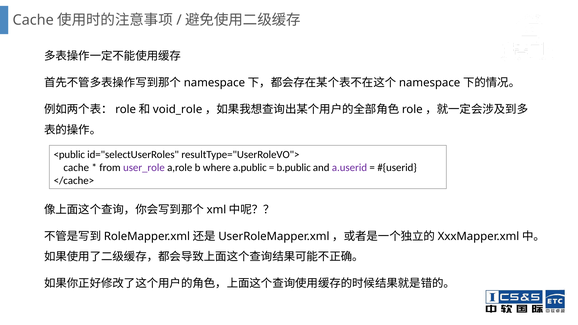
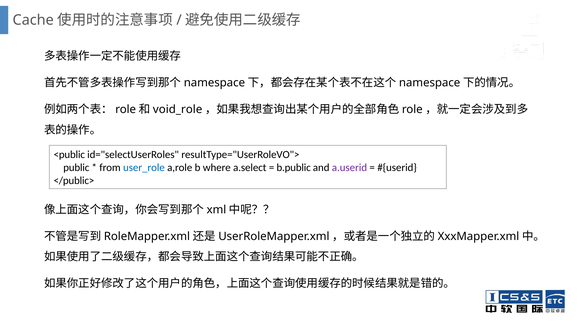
cache: cache -> public (76, 168)
user_role colour: purple -> blue (144, 168)
a.public: a.public -> a.select (250, 168)
</cache>: </cache> -> </public> (74, 181)
